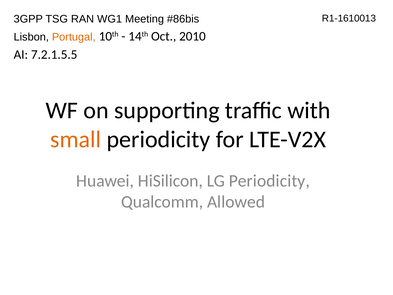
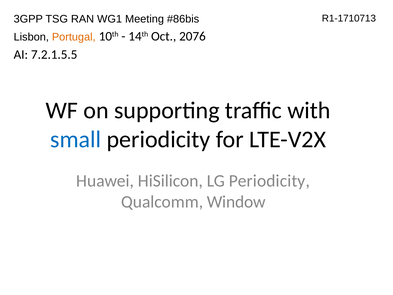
R1-1610013: R1-1610013 -> R1-1710713 (349, 18)
2010: 2010 -> 2076 (192, 36)
small colour: orange -> blue (76, 139)
Allowed: Allowed -> Window (236, 202)
